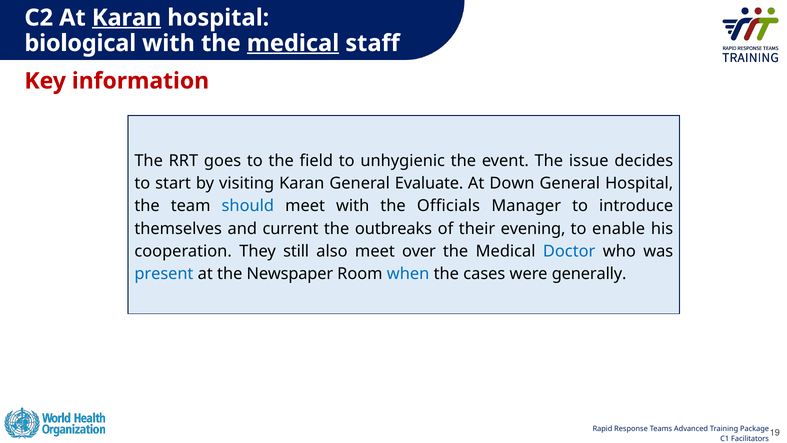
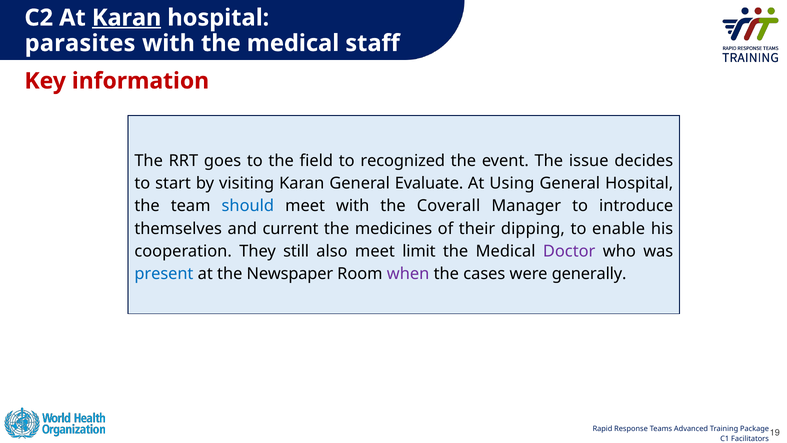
biological: biological -> parasites (80, 43)
medical underline: present -> none (293, 43)
unhygienic: unhygienic -> recognized (403, 161)
Down: Down -> Using (512, 183)
Officials: Officials -> Coverall (449, 206)
outbreaks: outbreaks -> medicines (394, 228)
evening: evening -> dipping (533, 228)
over: over -> limit (419, 251)
Doctor colour: blue -> purple (569, 251)
when colour: blue -> purple (408, 274)
